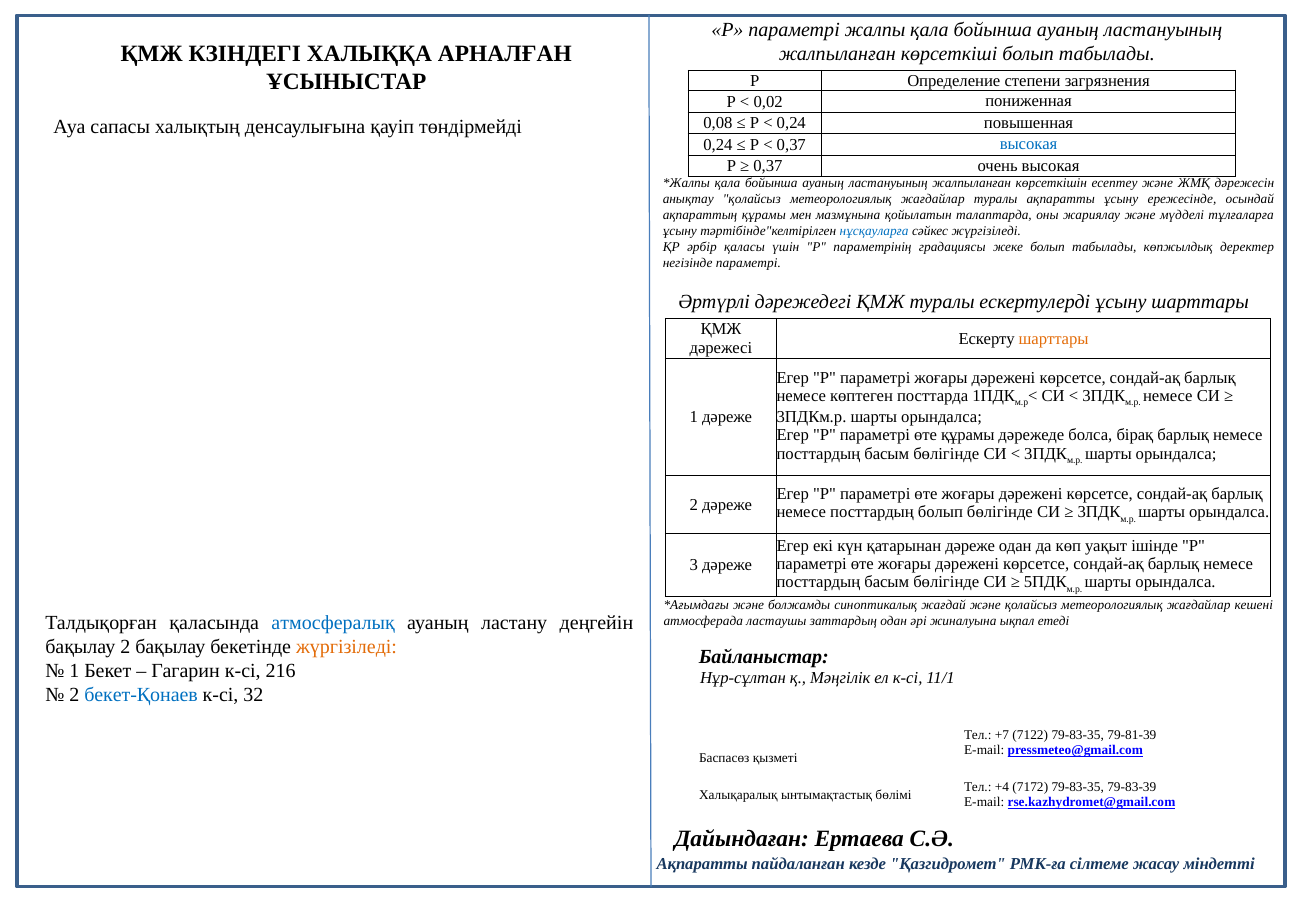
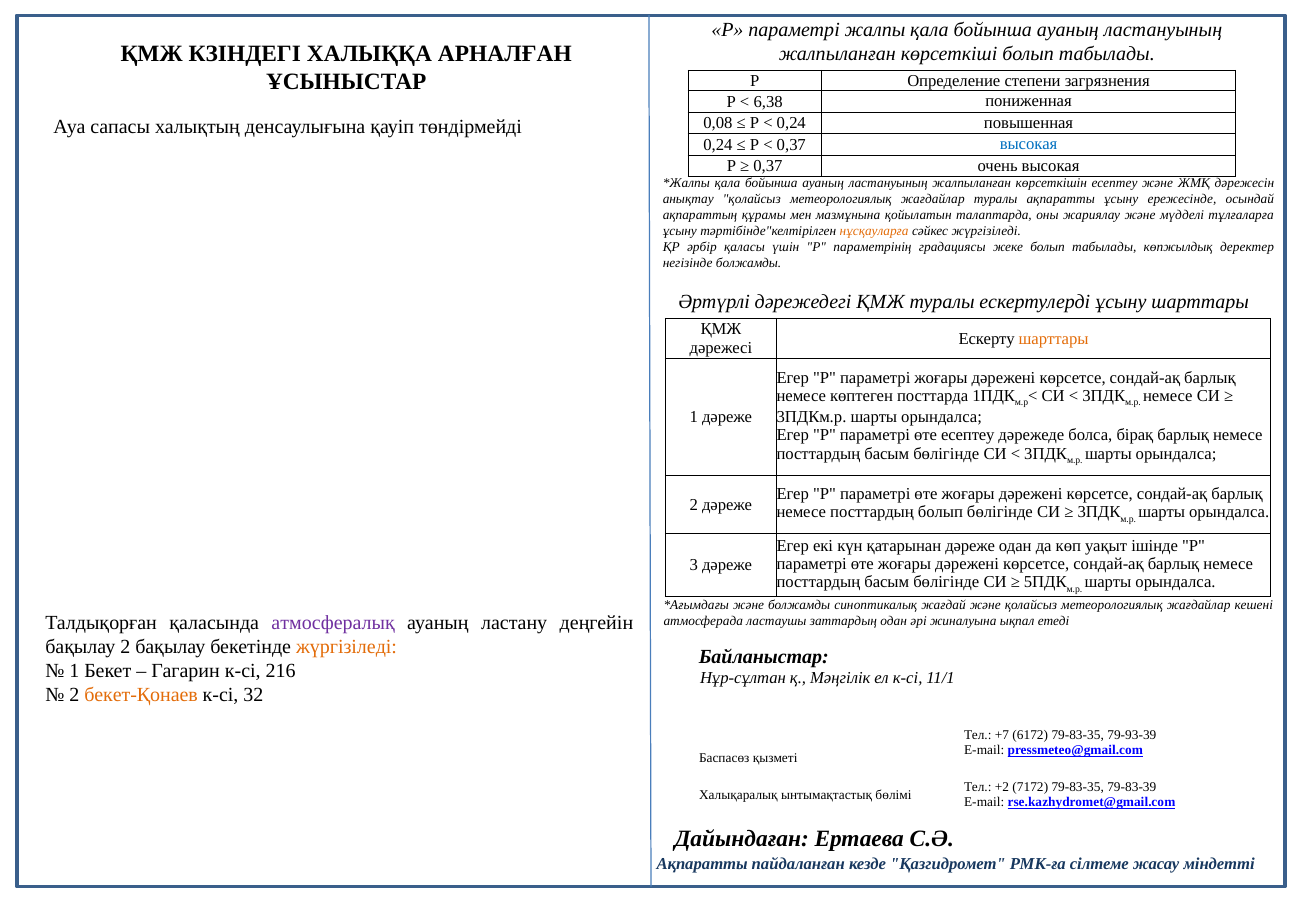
0,02: 0,02 -> 6,38 (768, 102)
нұсқауларға colour: blue -> orange (874, 231)
негізінде параметрі: параметрі -> болжамды (749, 263)
өте құрамы: құрамы -> есептеу (968, 435)
атмосфералық colour: blue -> purple (333, 622)
бекет-Қонаев colour: blue -> orange (141, 694)
7122: 7122 -> 6172 (1030, 735)
79-81-39: 79-81-39 -> 79-93-39 (1132, 735)
+4: +4 -> +2 (1002, 787)
